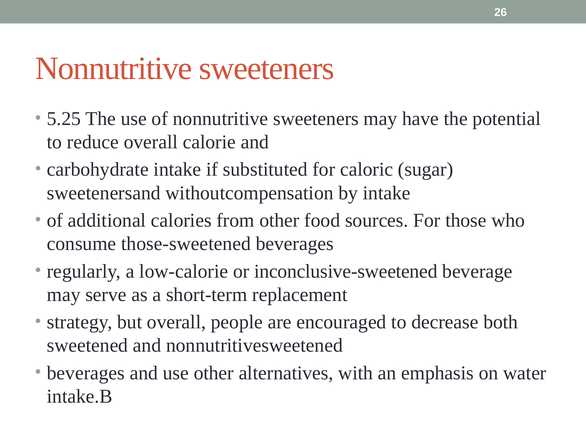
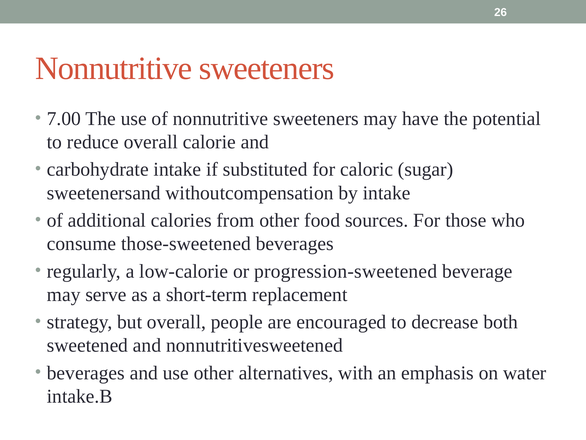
5.25: 5.25 -> 7.00 (64, 119)
inconclusive-sweetened: inconclusive-sweetened -> progression-sweetened (346, 271)
